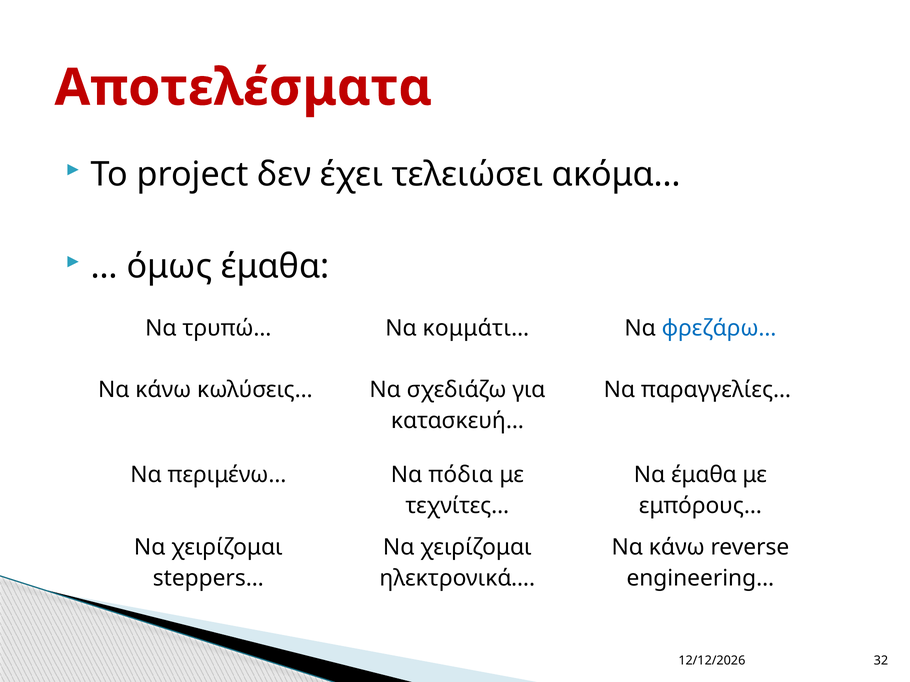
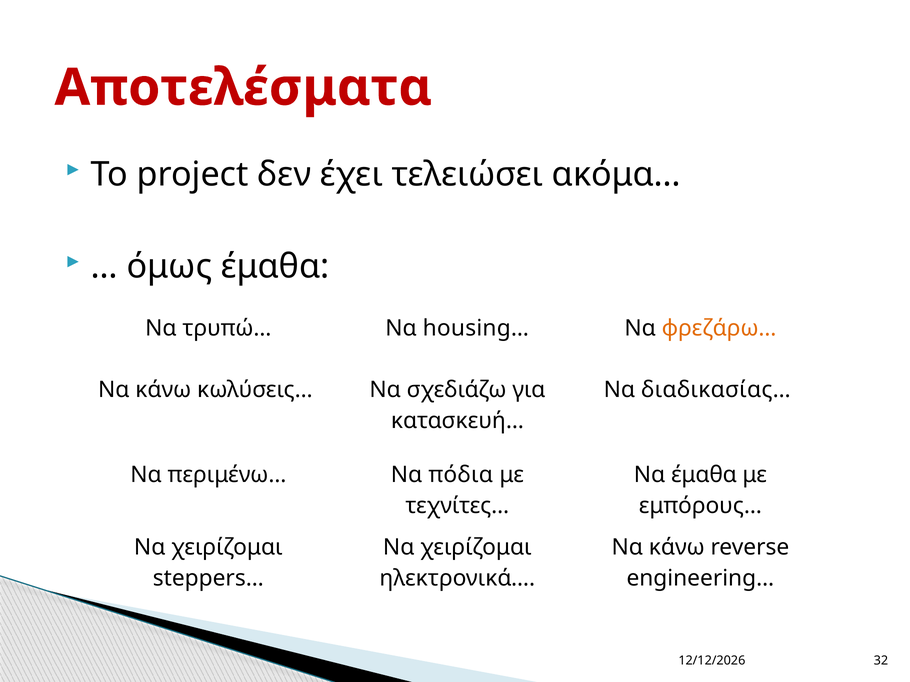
κομμάτι…: κομμάτι… -> housing… (476, 328)
φρεζάρω… colour: blue -> orange (719, 328)
παραγγελίες…: παραγγελίες… -> διαδικασίας… (716, 390)
